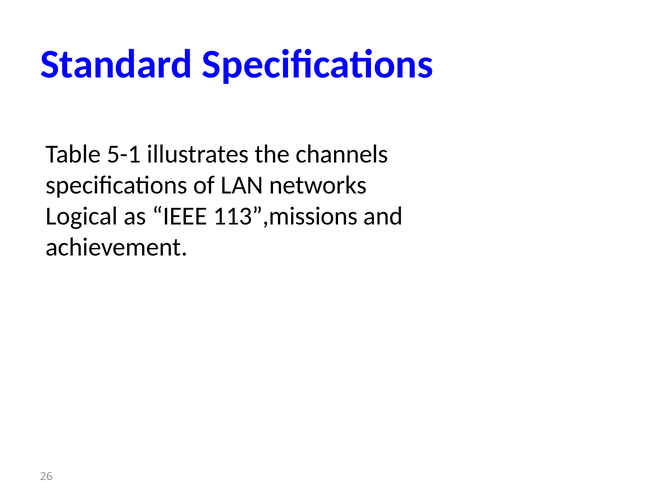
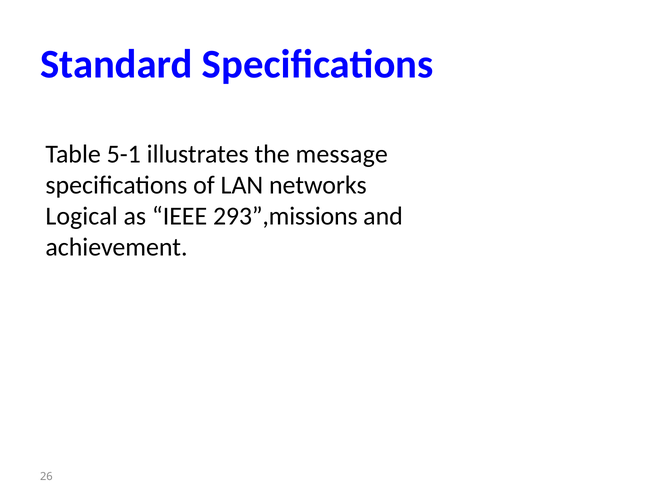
channels: channels -> message (342, 154)
113”,missions: 113”,missions -> 293”,missions (285, 216)
